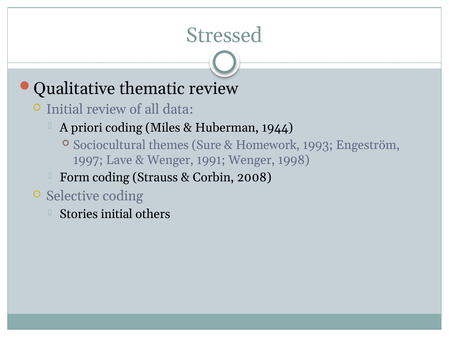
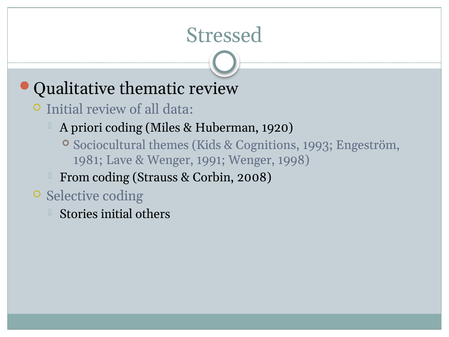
1944: 1944 -> 1920 (277, 127)
Sure: Sure -> Kids (206, 145)
Homework: Homework -> Cognitions (268, 145)
1997: 1997 -> 1981 (88, 160)
Form: Form -> From (75, 177)
